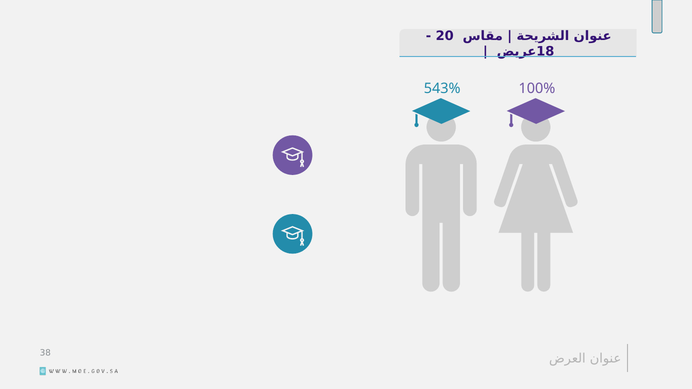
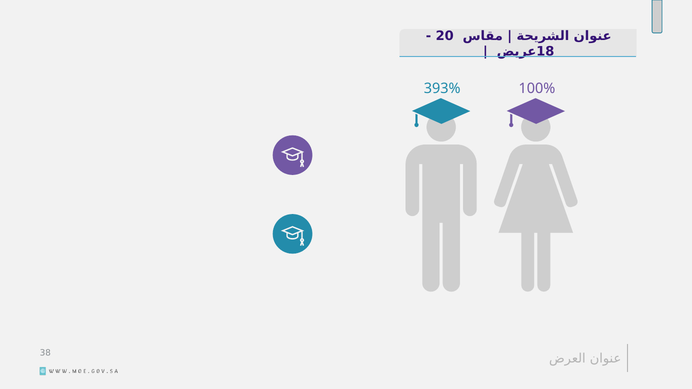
543%: 543% -> 393% (442, 89)
